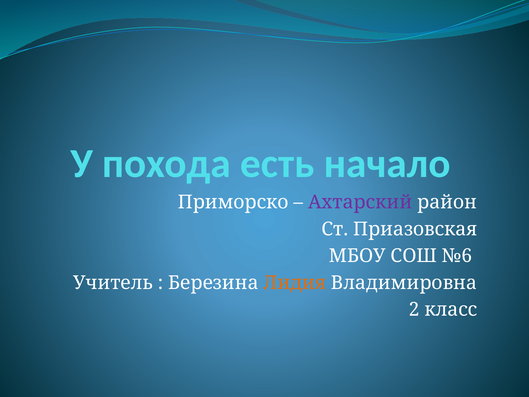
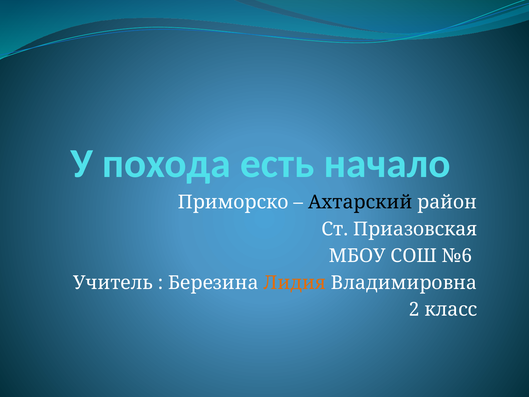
Ахтарский colour: purple -> black (360, 202)
